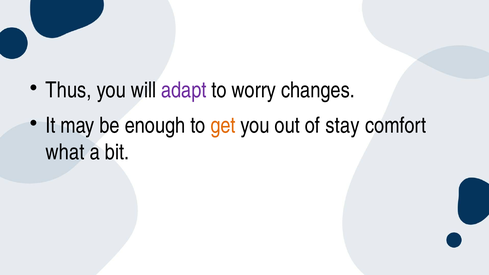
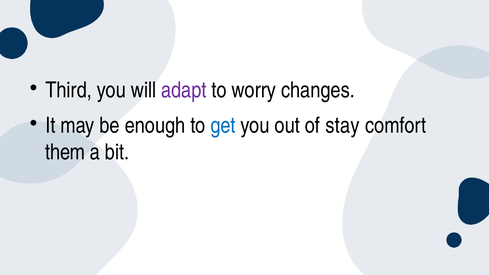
Thus: Thus -> Third (69, 90)
get colour: orange -> blue (223, 126)
what: what -> them (65, 152)
